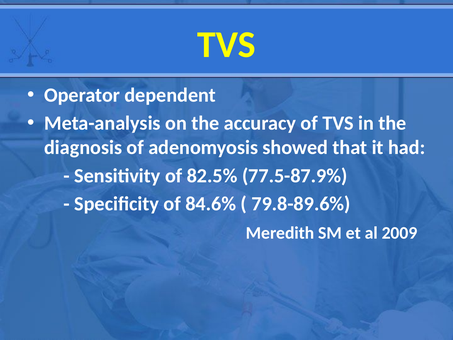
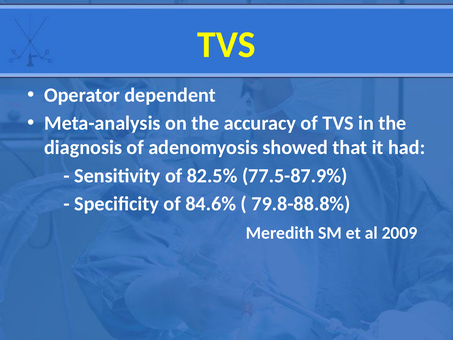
79.8-89.6%: 79.8-89.6% -> 79.8-88.8% (301, 204)
